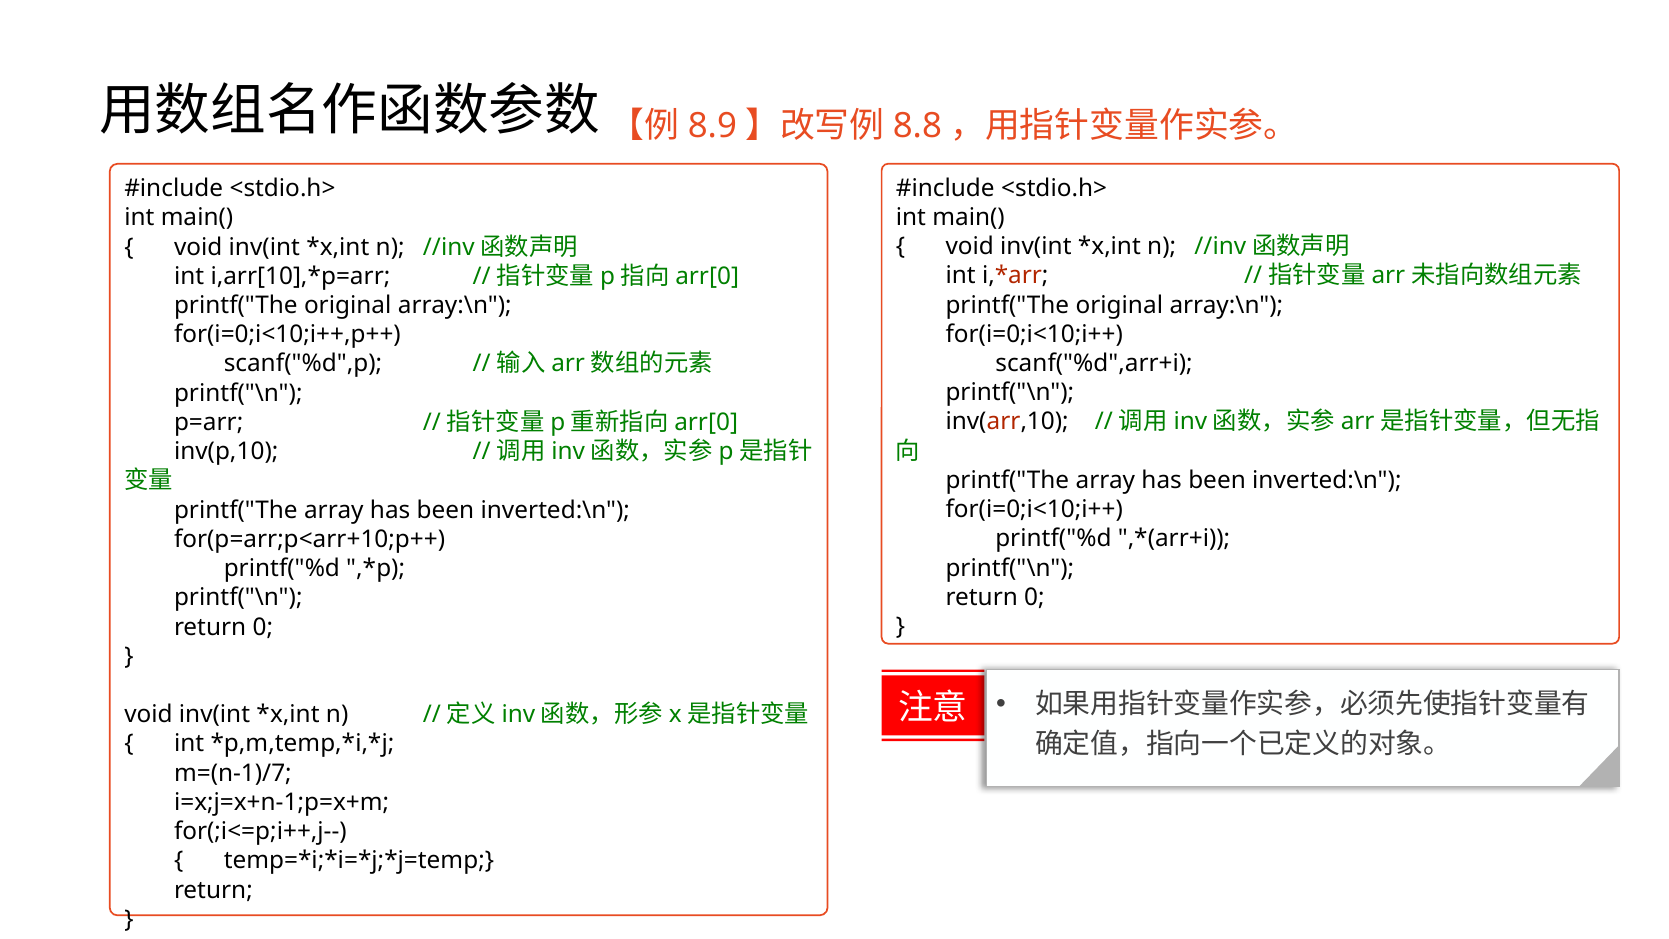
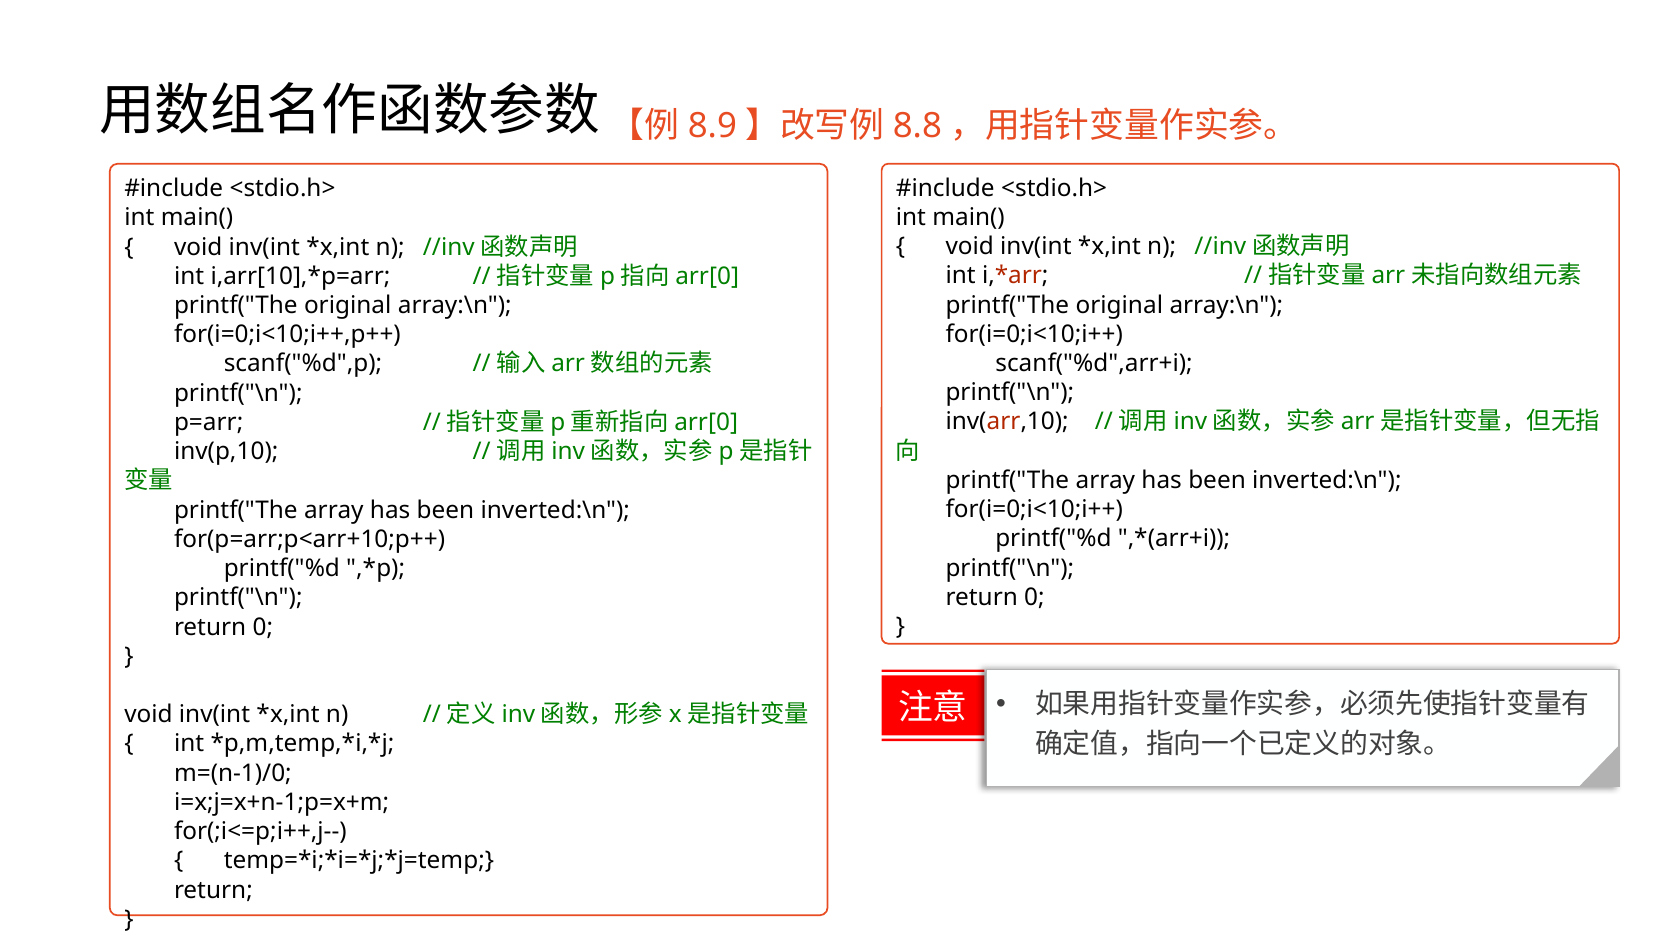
m=(n-1)/7: m=(n-1)/7 -> m=(n-1)/0 (233, 773)
